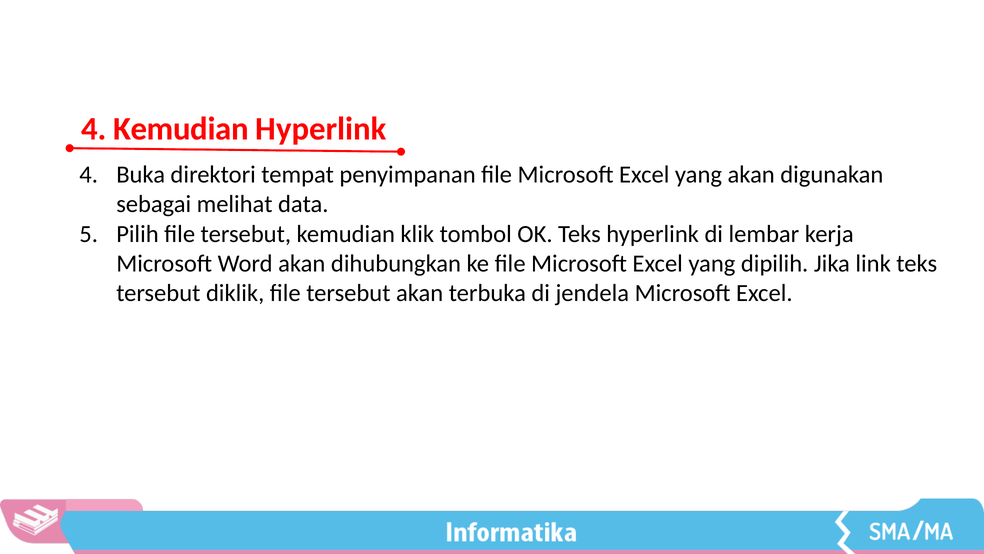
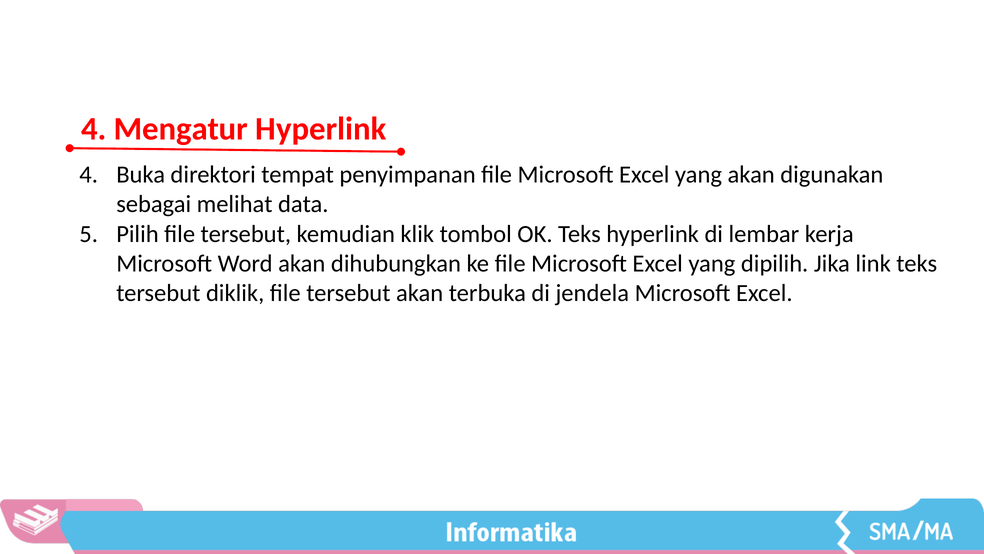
4 Kemudian: Kemudian -> Mengatur (181, 129)
